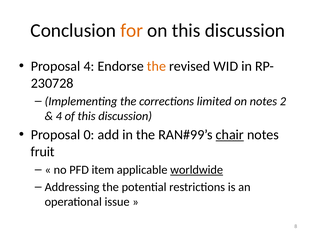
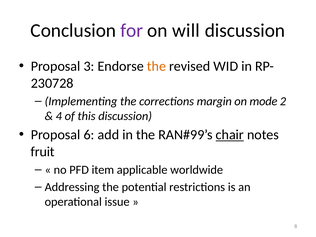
for colour: orange -> purple (132, 31)
on this: this -> will (186, 31)
Proposal 4: 4 -> 3 (89, 66)
limited: limited -> margin (214, 101)
on notes: notes -> mode (263, 101)
0: 0 -> 6 (89, 135)
worldwide underline: present -> none (197, 170)
